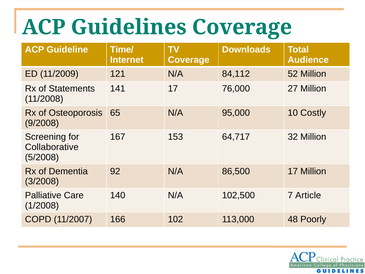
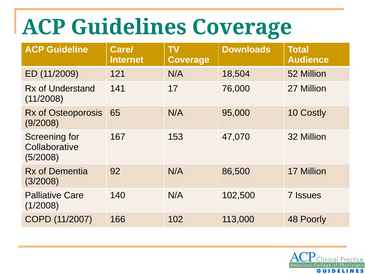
Time/: Time/ -> Care/ (122, 50)
84,112: 84,112 -> 18,504 (236, 74)
Statements: Statements -> Understand (72, 89)
64,717: 64,717 -> 47,070 (236, 137)
Article: Article -> Issues (308, 195)
